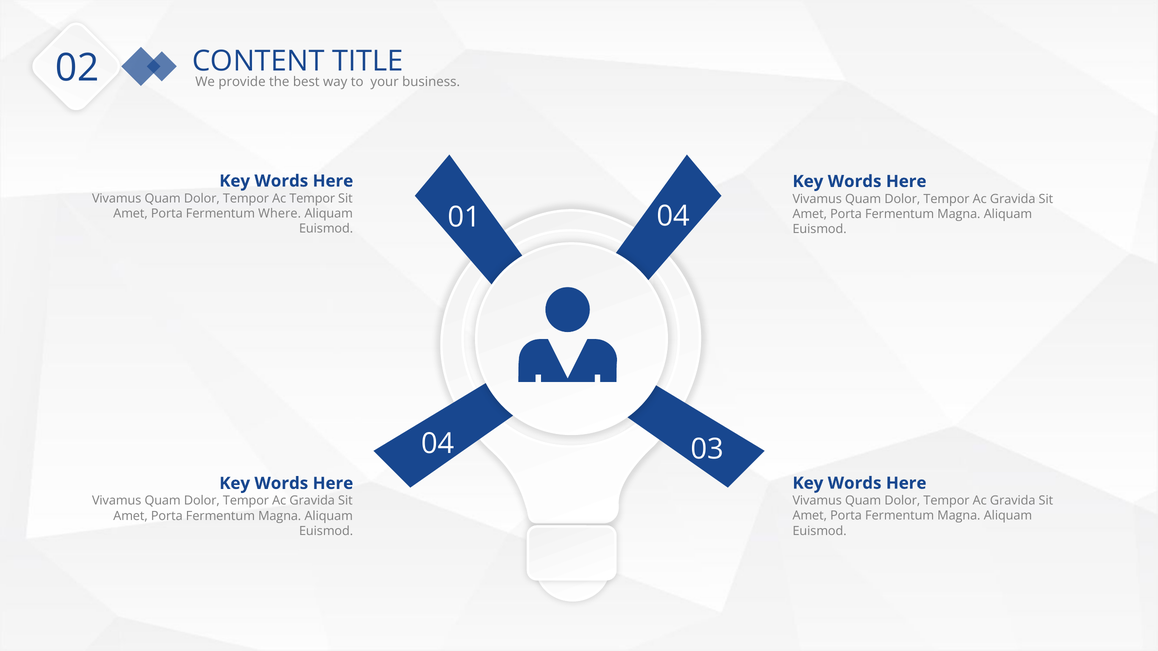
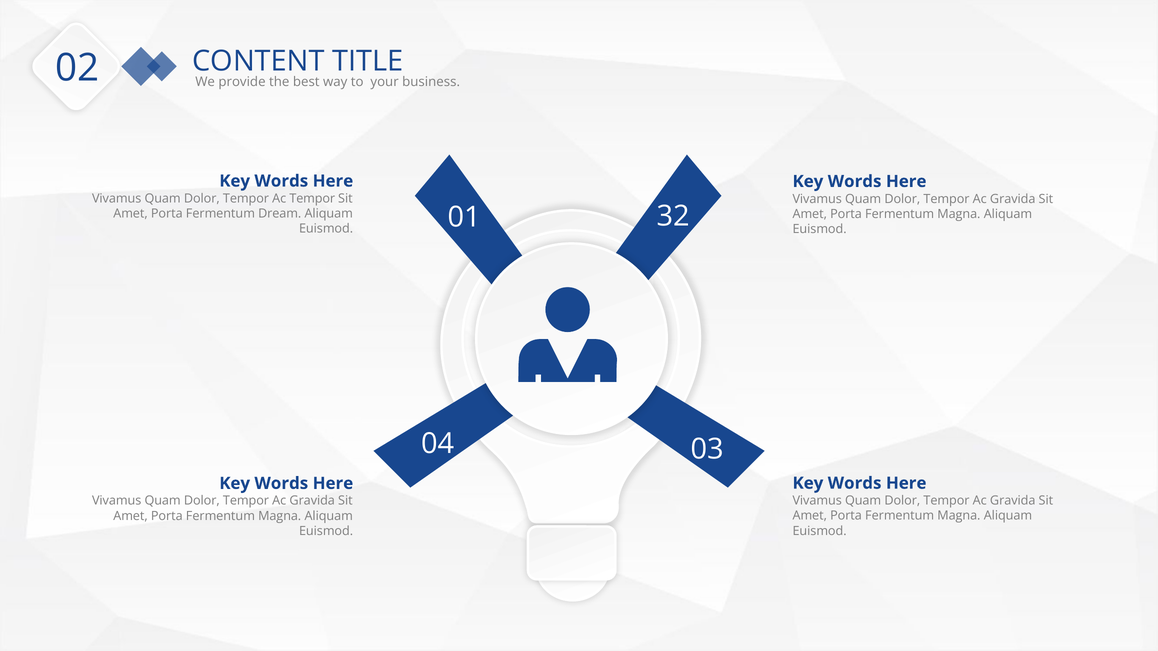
01 04: 04 -> 32 (673, 217)
Where: Where -> Dream (280, 214)
